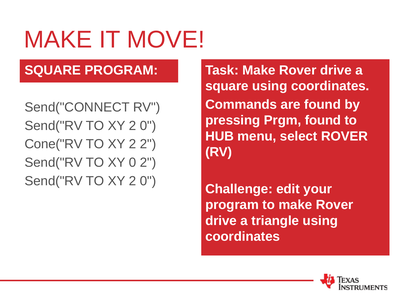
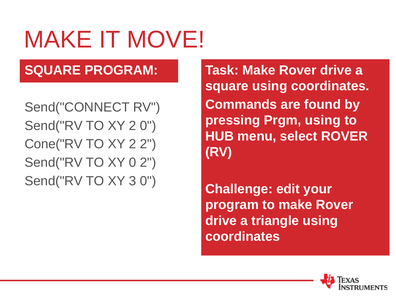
Prgm found: found -> using (323, 120)
2: 2 -> 3 (132, 181)
